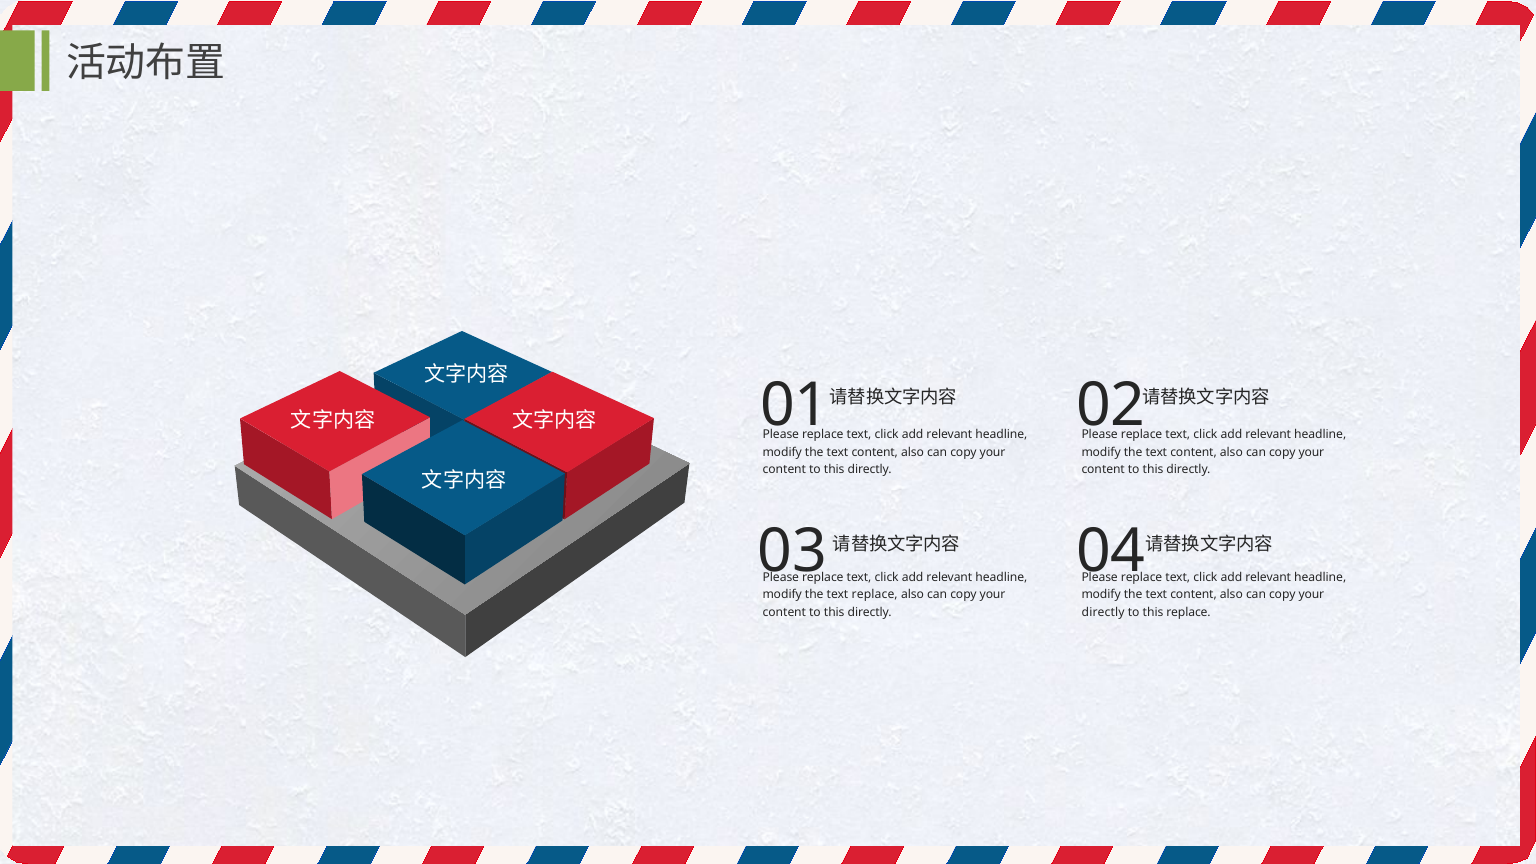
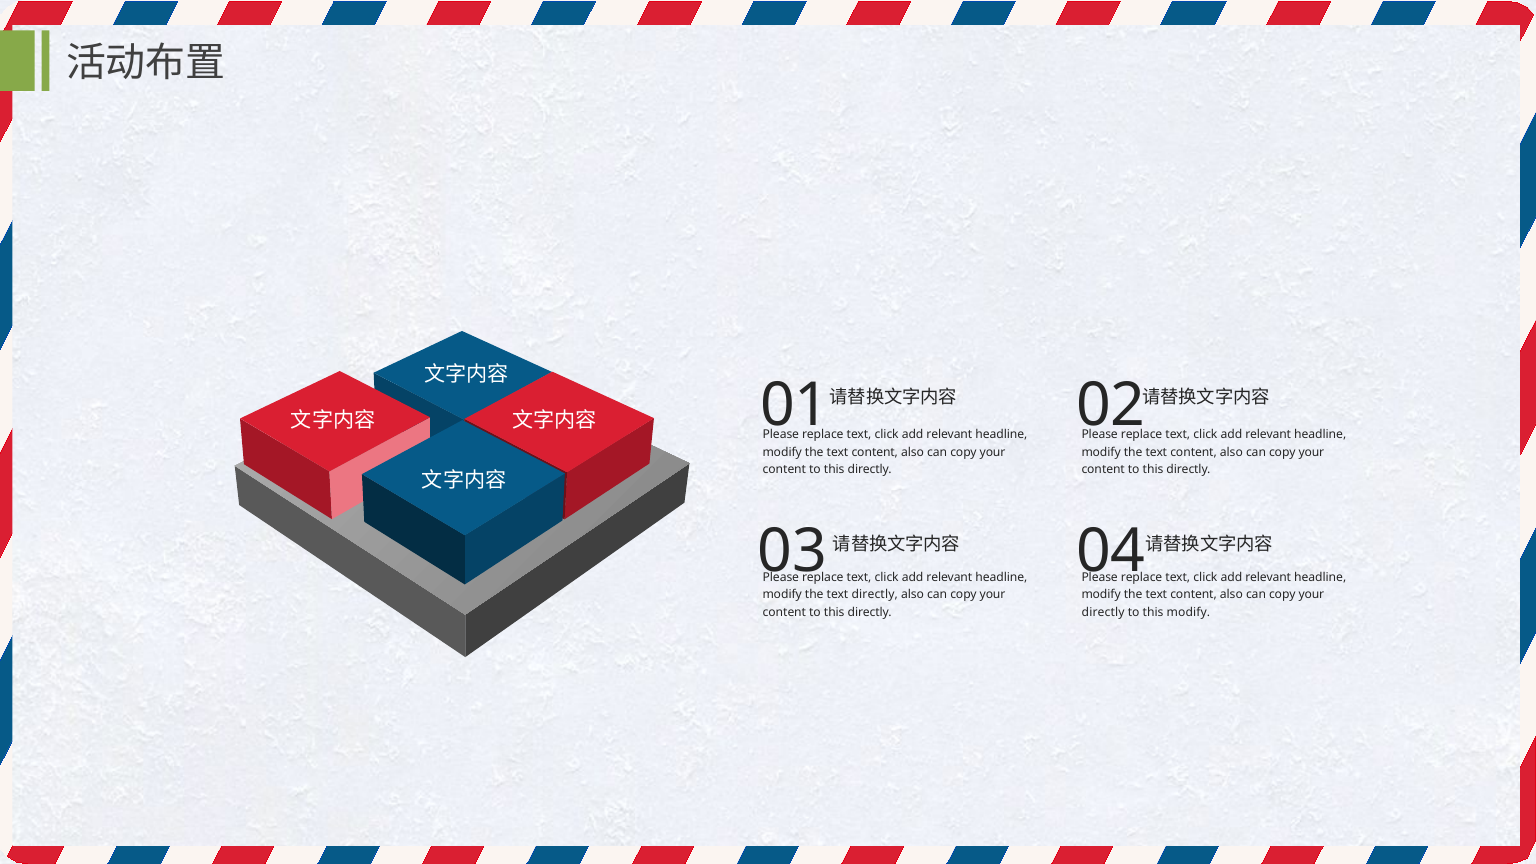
text replace: replace -> directly (875, 595)
this replace: replace -> modify (1188, 612)
